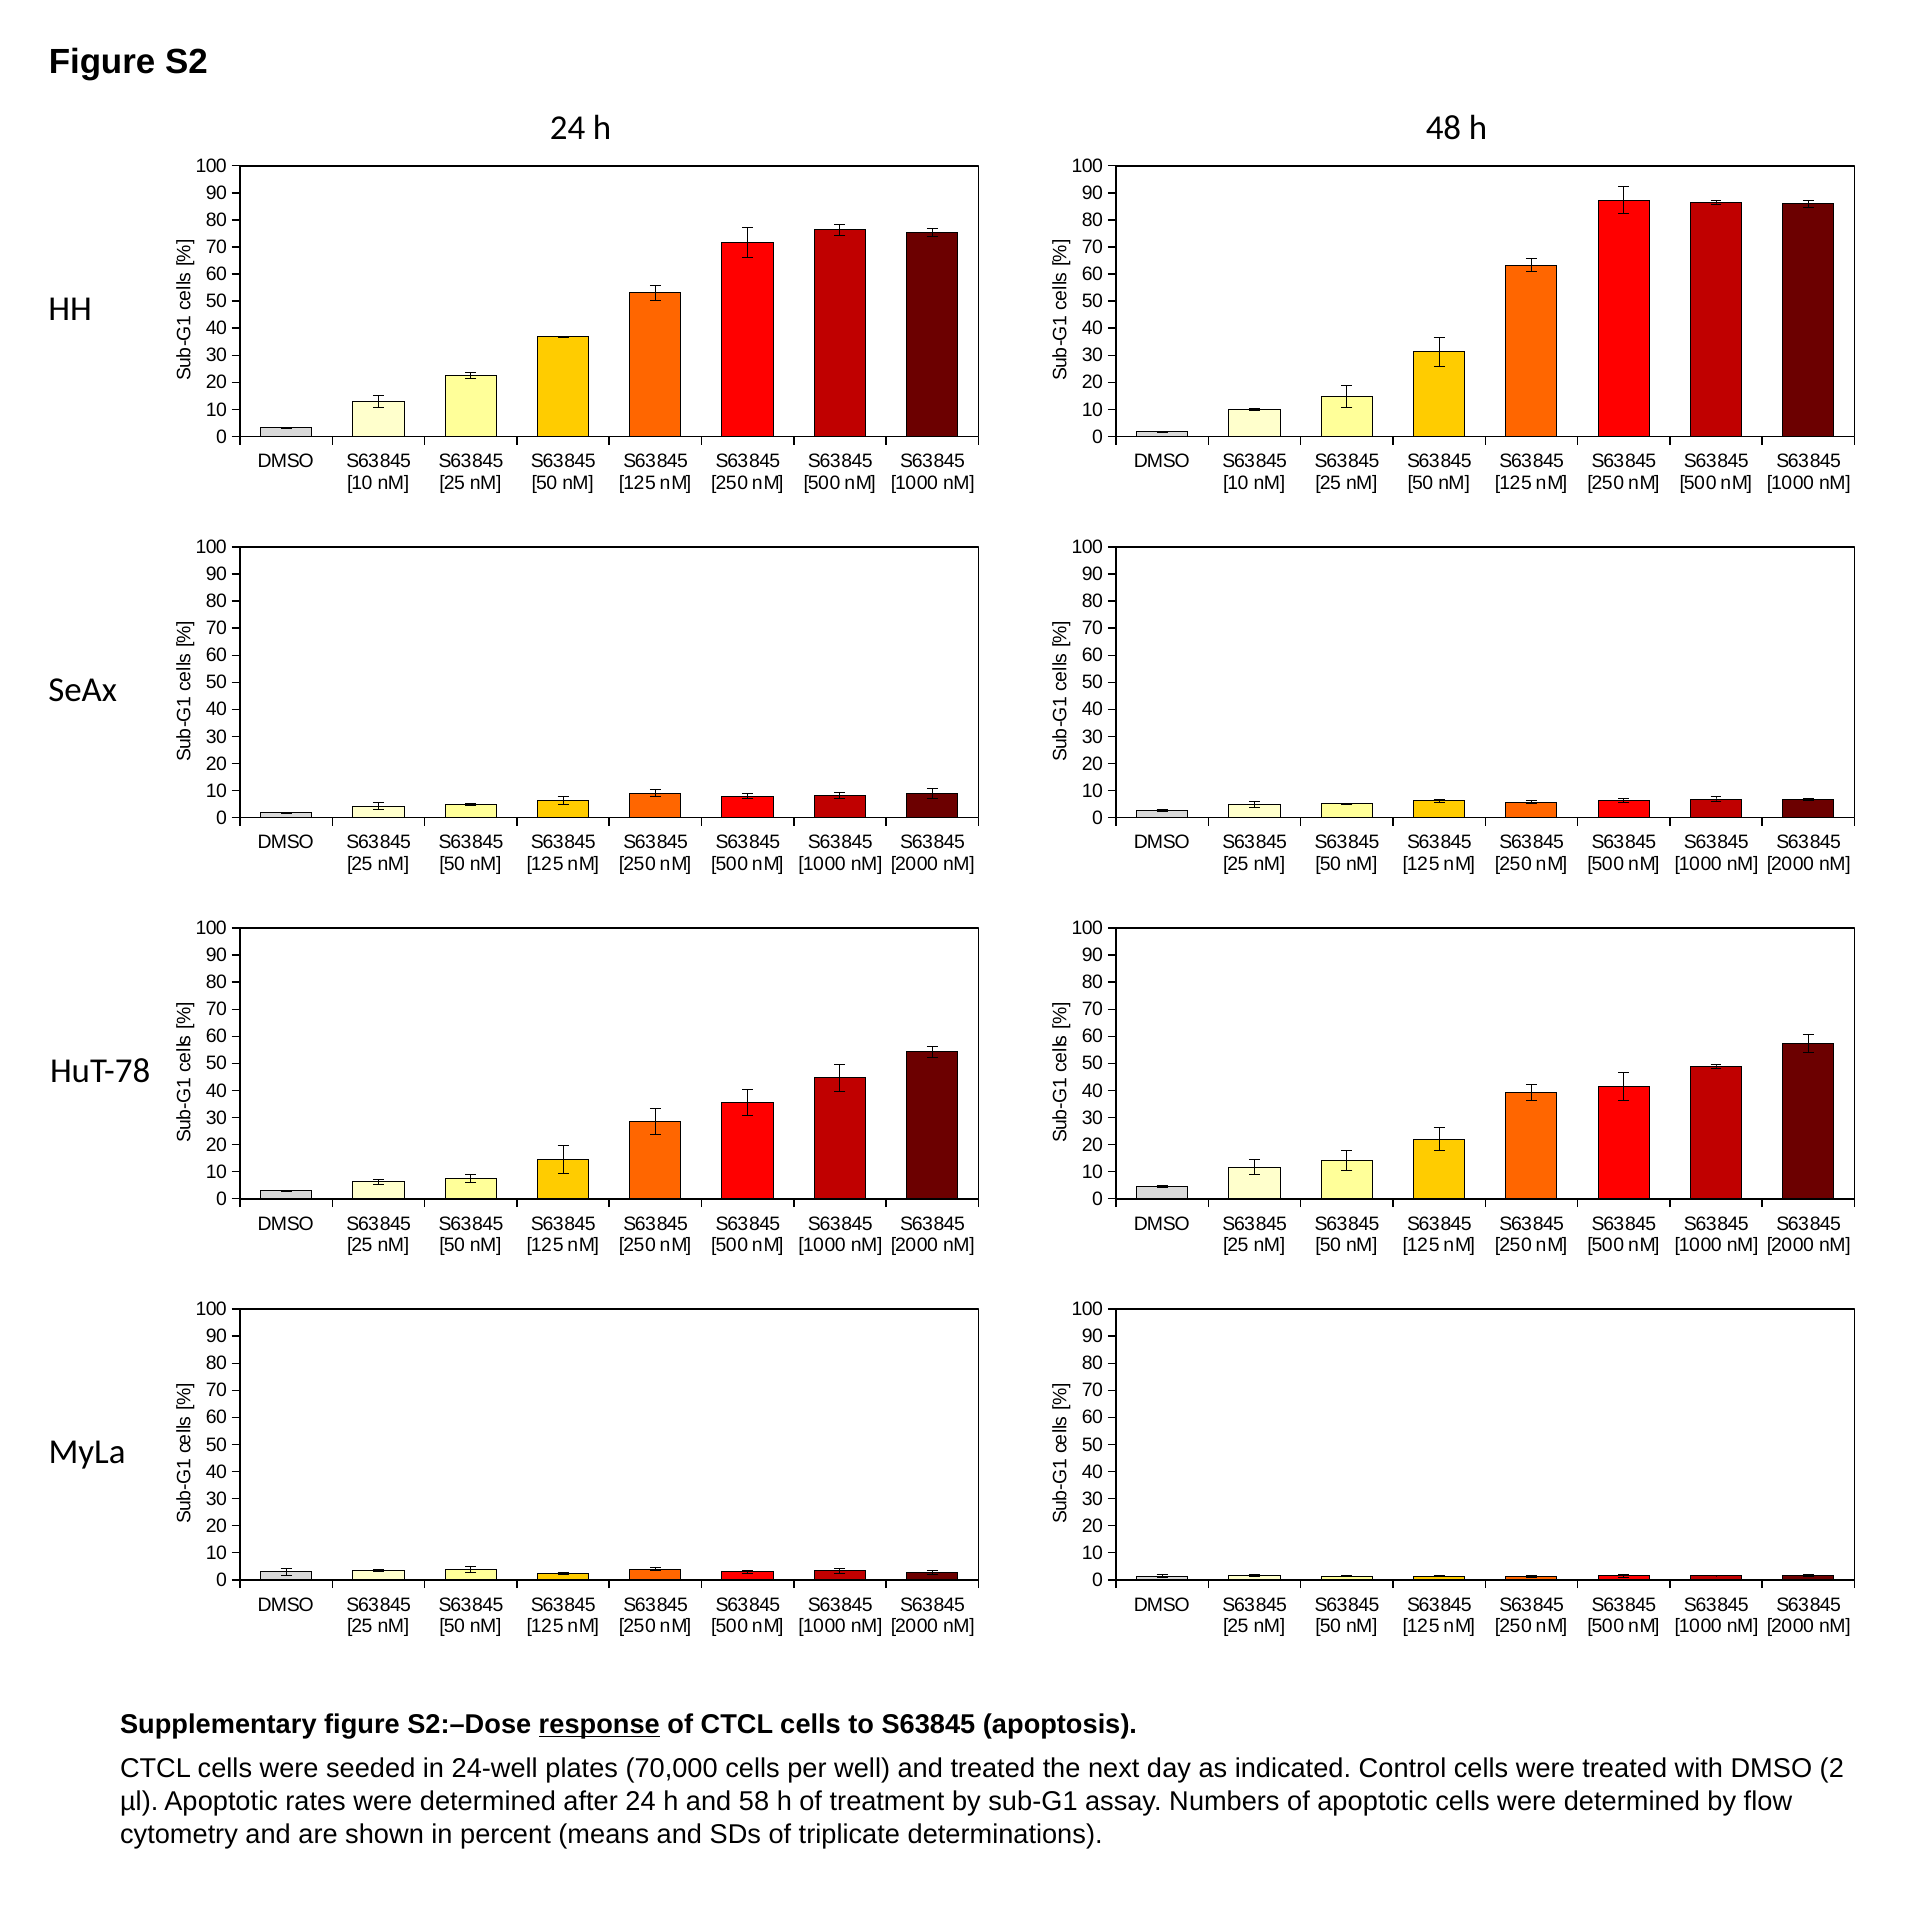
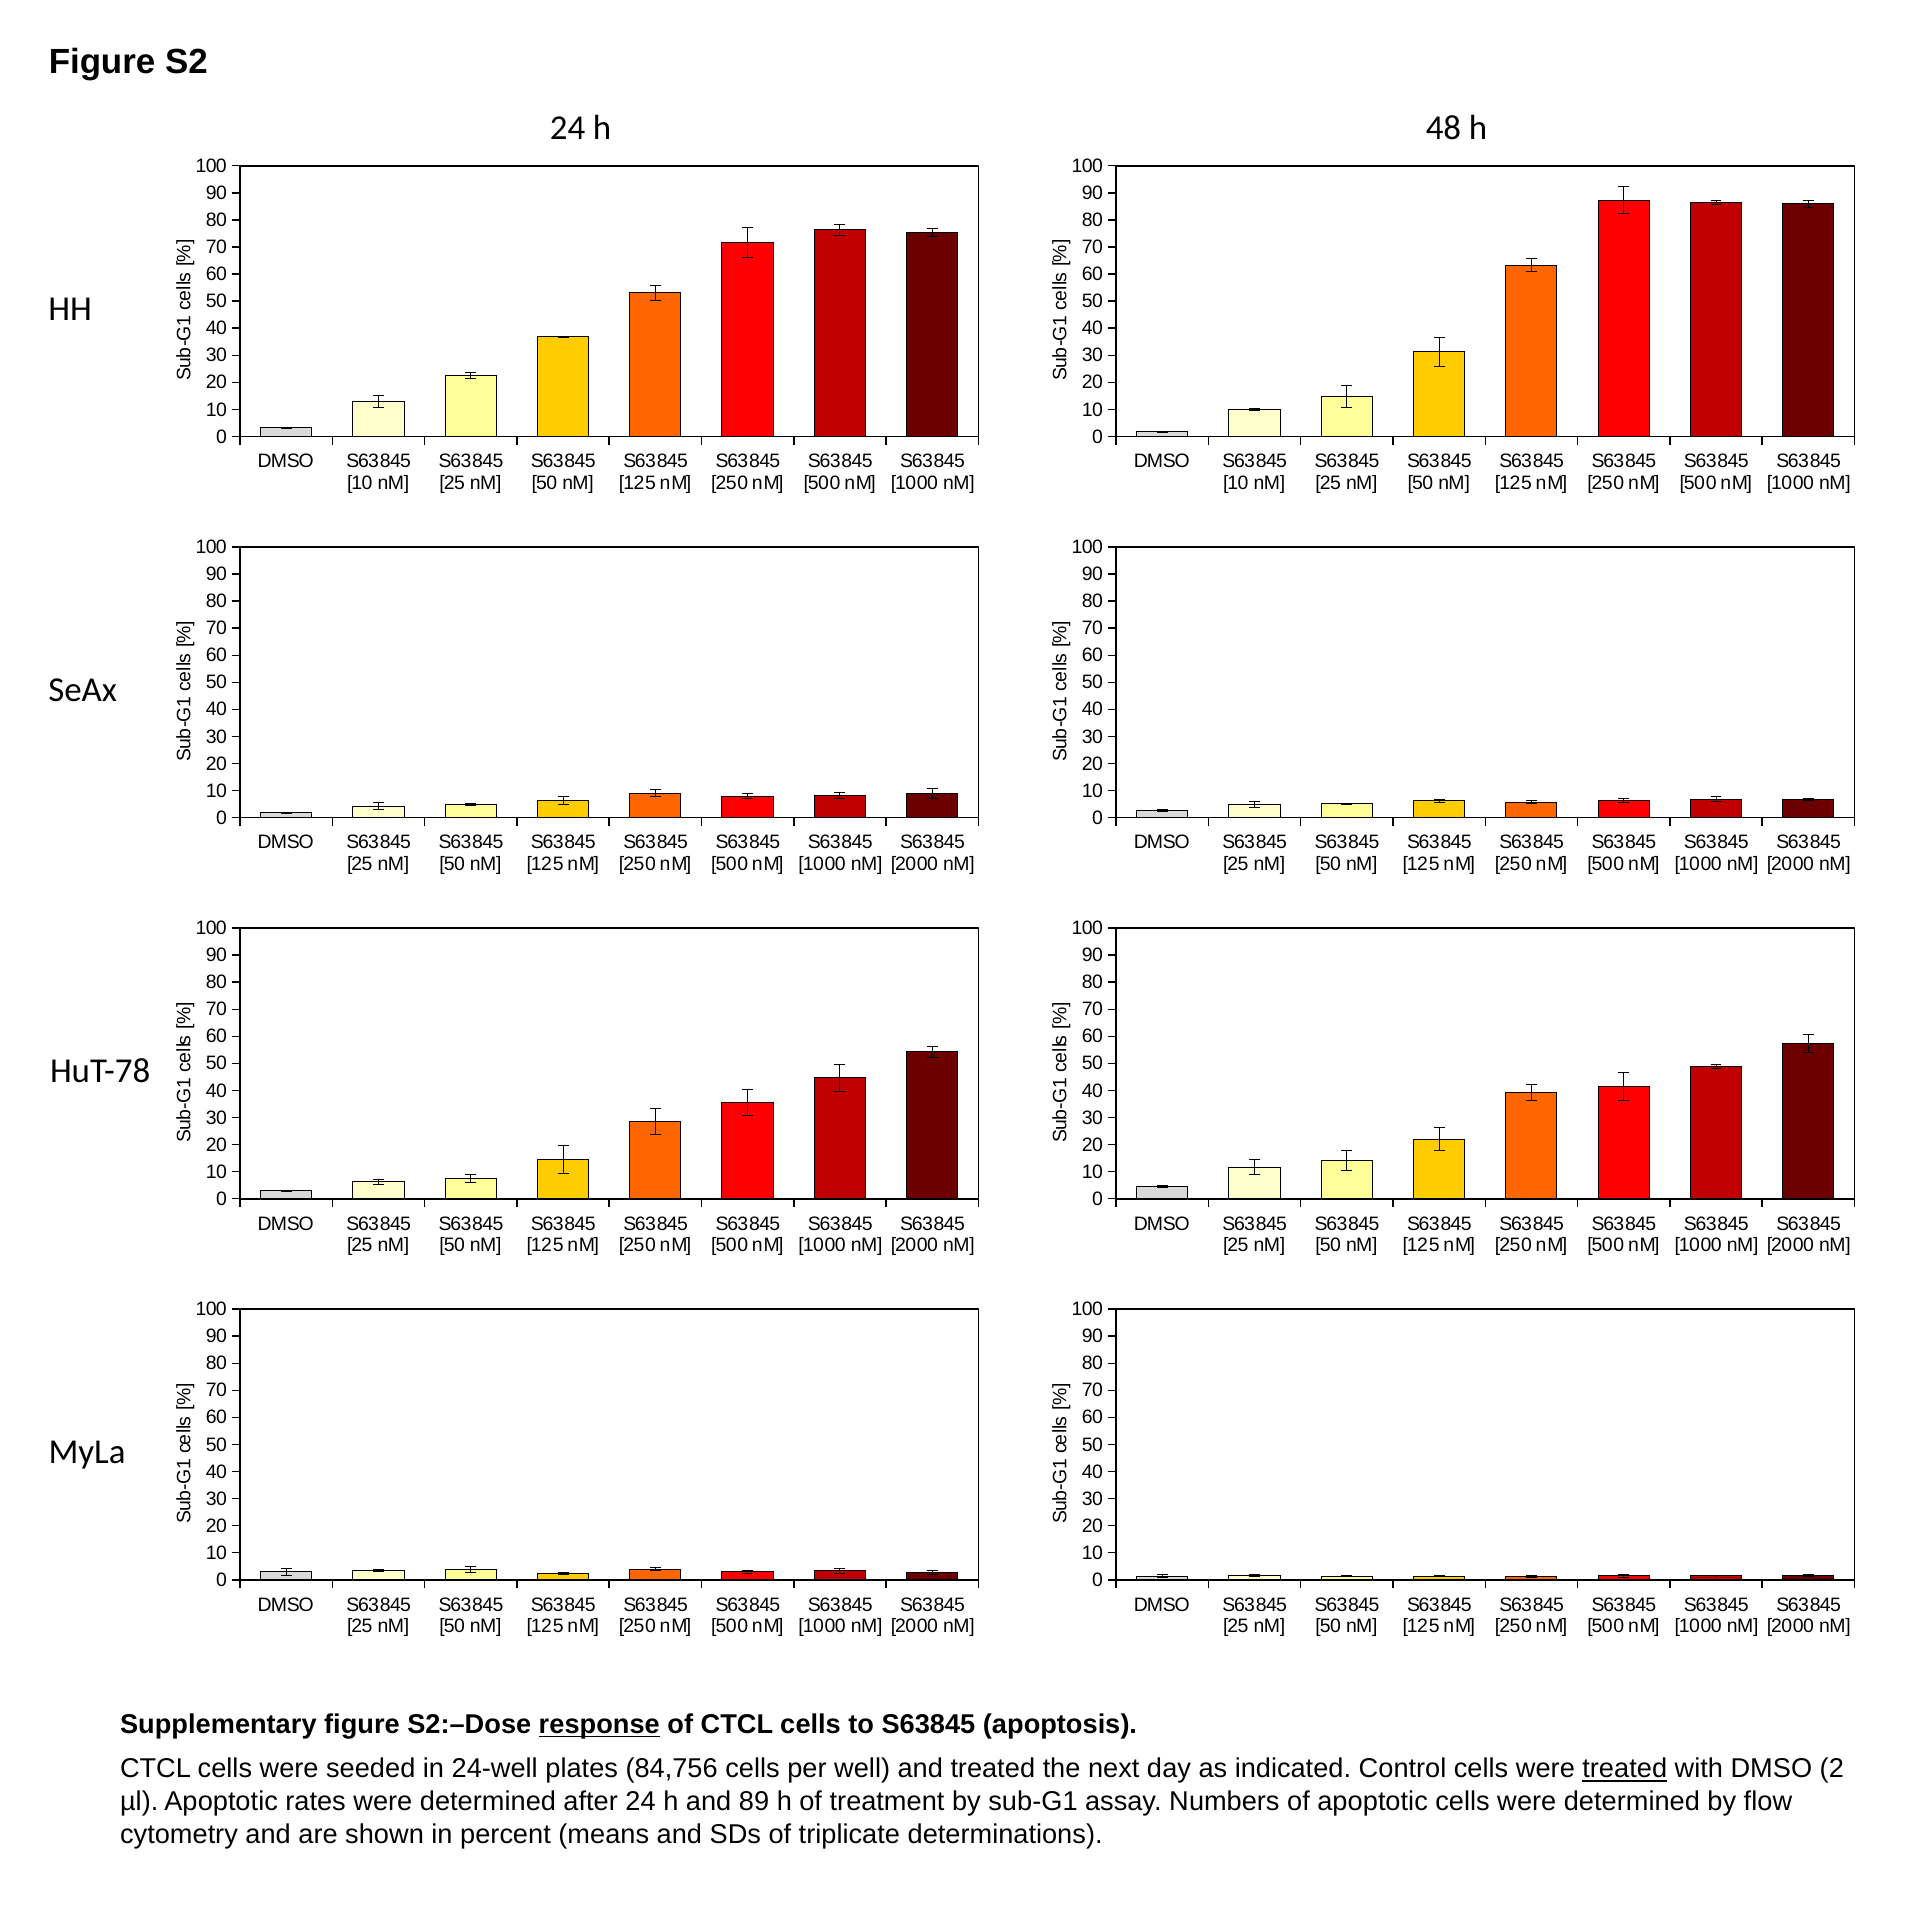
70,000: 70,000 -> 84,756 (672, 1769)
treated underline: none -> present (1625, 1769)
58: 58 -> 89 (754, 1802)
